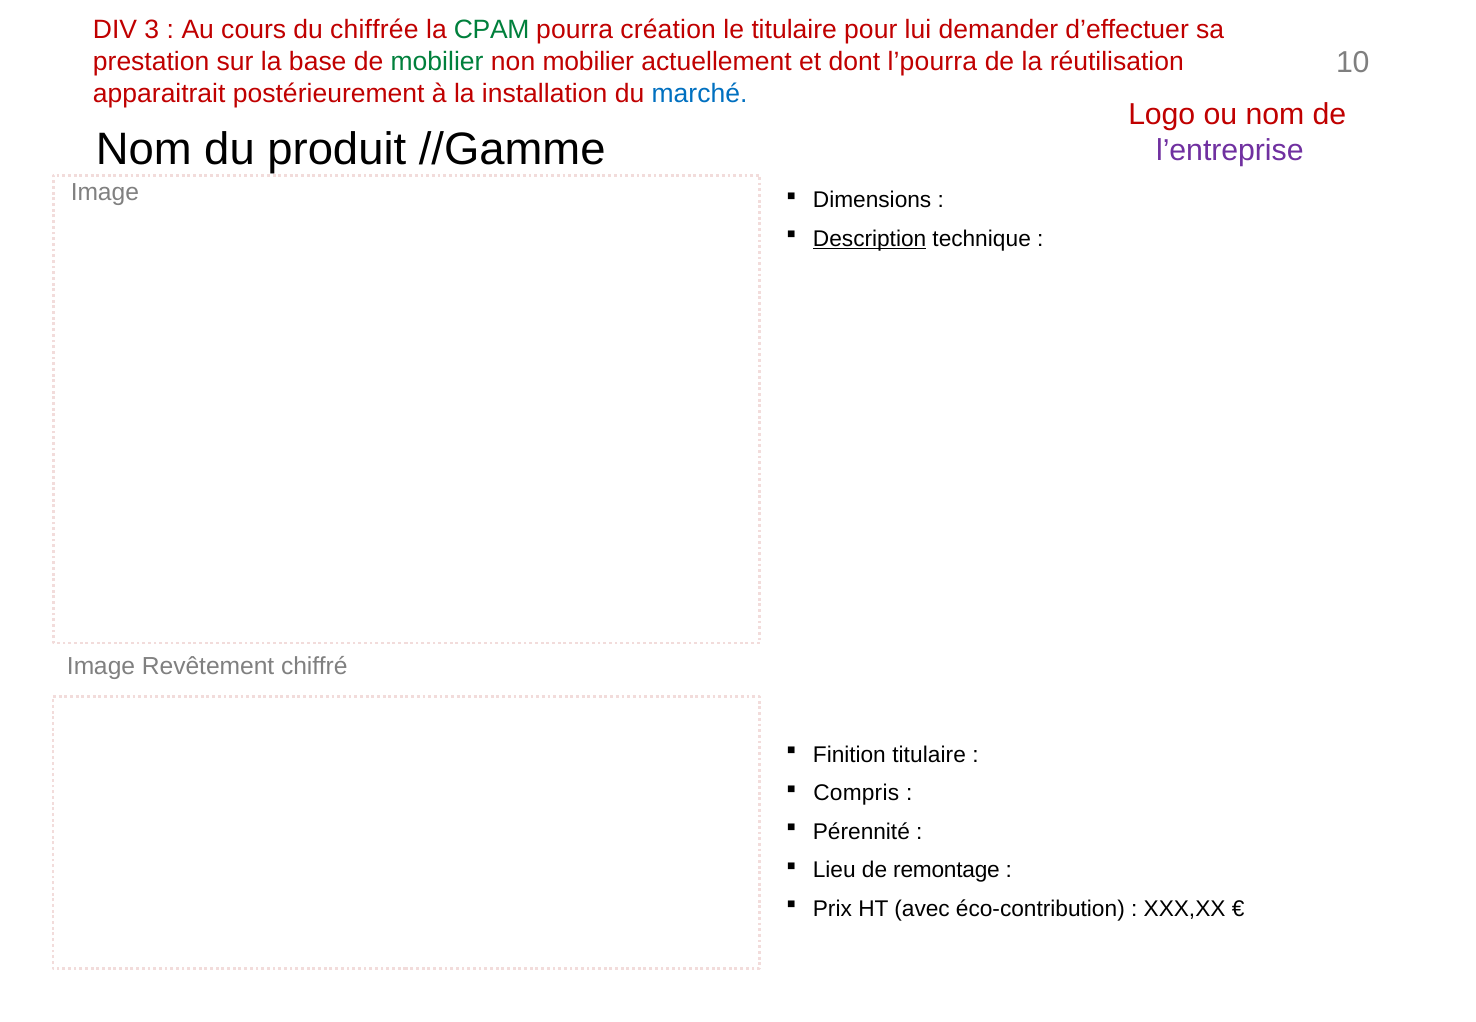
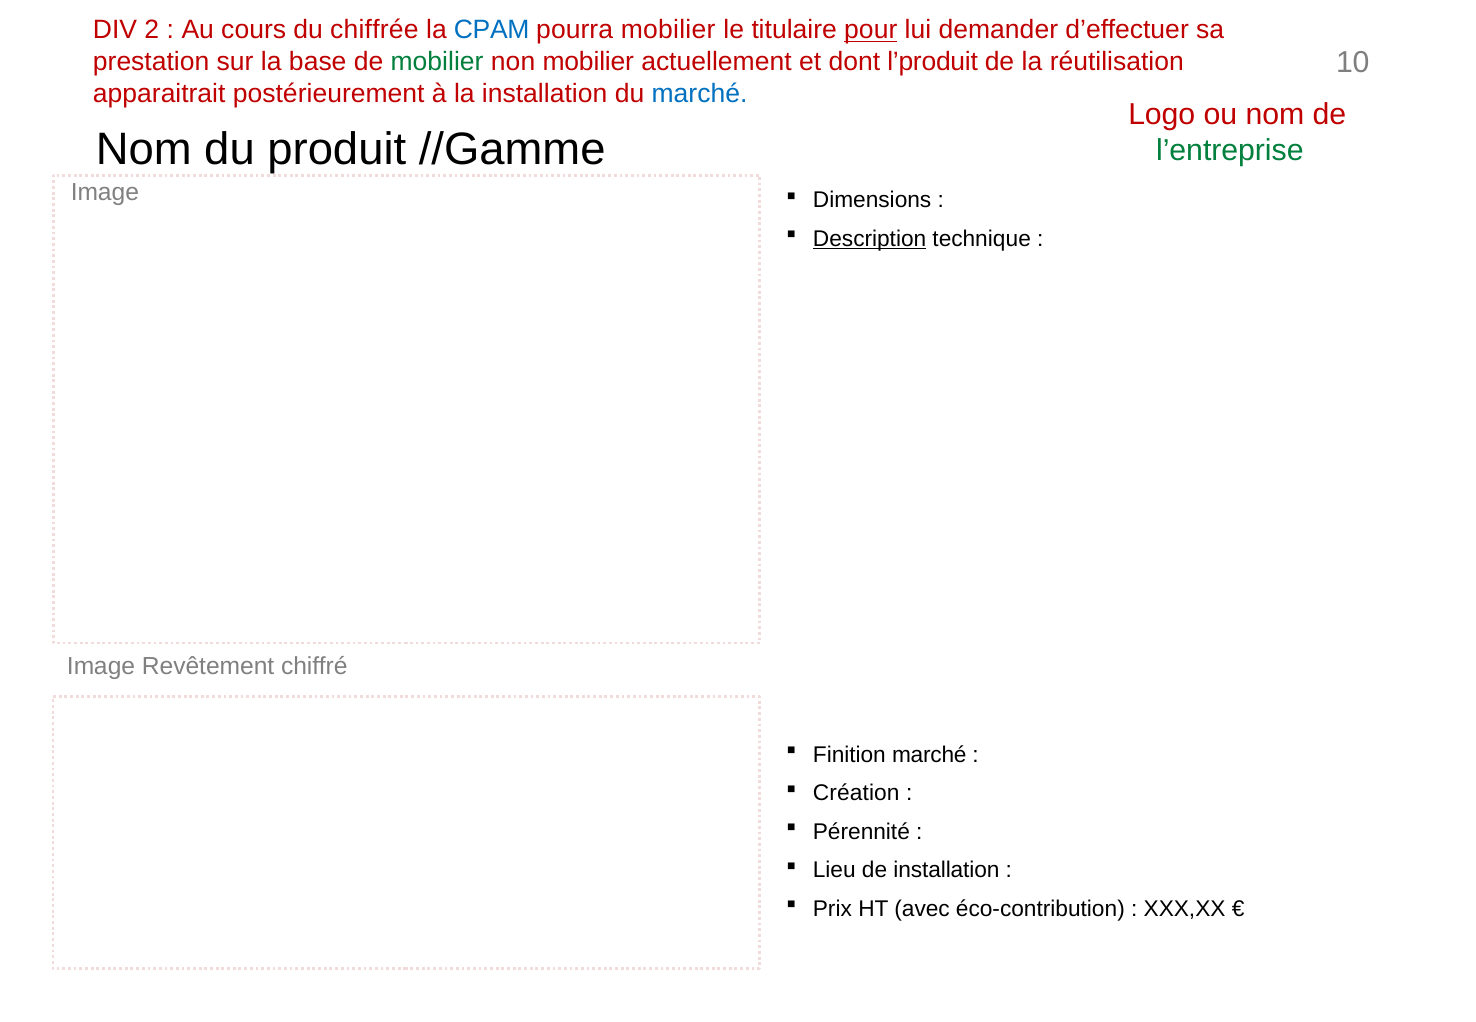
3: 3 -> 2 (152, 30)
CPAM colour: green -> blue (492, 30)
pourra création: création -> mobilier (668, 30)
pour underline: none -> present (871, 30)
l’pourra: l’pourra -> l’produit (933, 62)
l’entreprise colour: purple -> green (1230, 151)
Finition titulaire: titulaire -> marché (929, 754)
Compris: Compris -> Création (856, 793)
de remontage: remontage -> installation (946, 870)
